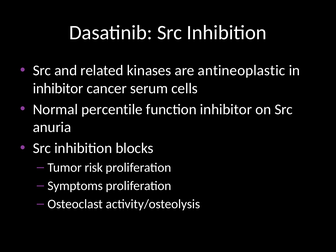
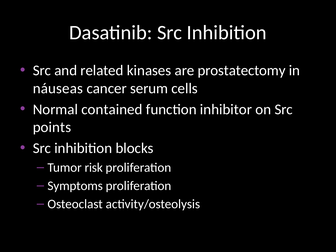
antineoplastic: antineoplastic -> prostatectomy (242, 70)
inhibitor: inhibitor -> náuseas (58, 88)
percentile: percentile -> contained (112, 109)
anuria: anuria -> points (52, 127)
